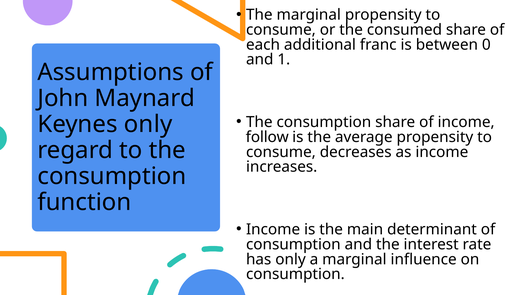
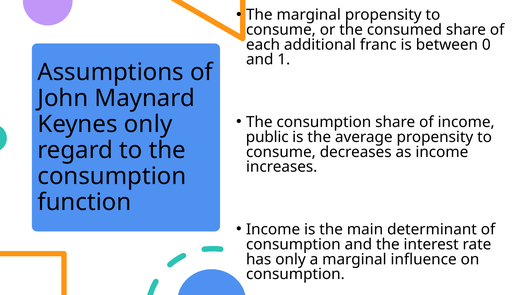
follow: follow -> public (267, 137)
